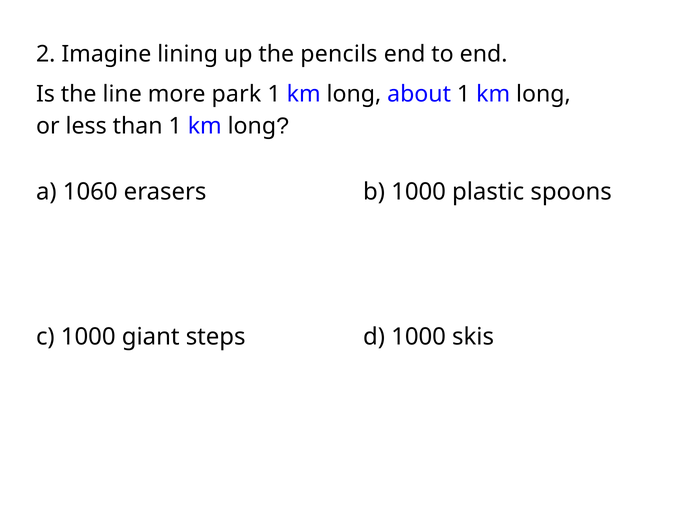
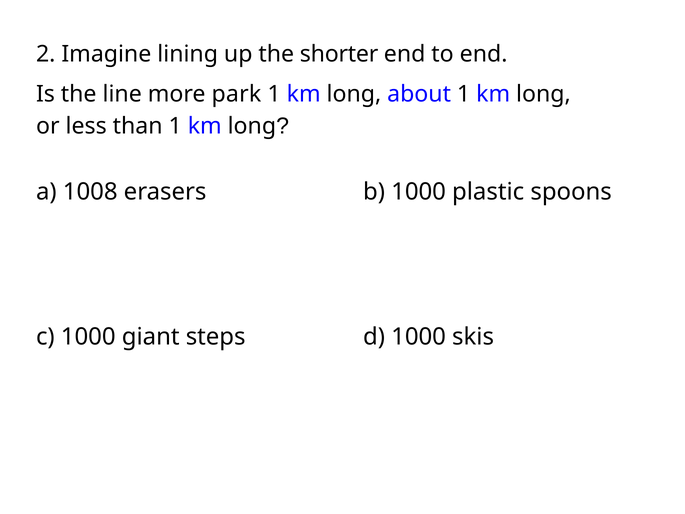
pencils: pencils -> shorter (339, 54)
1060: 1060 -> 1008 (90, 192)
